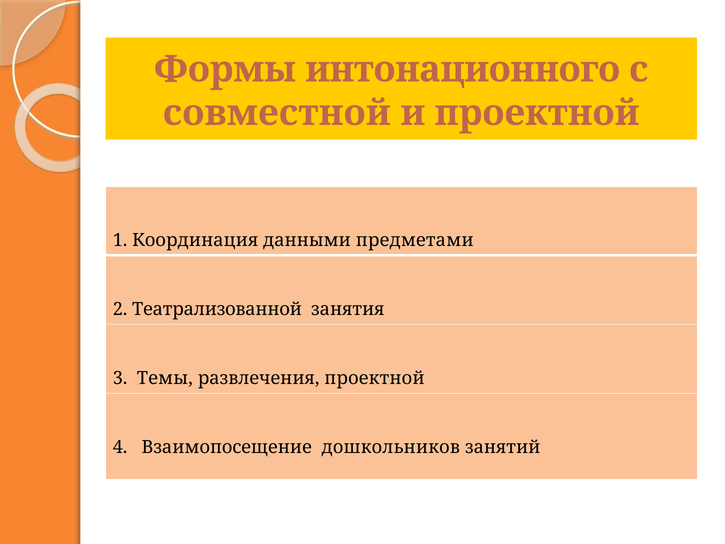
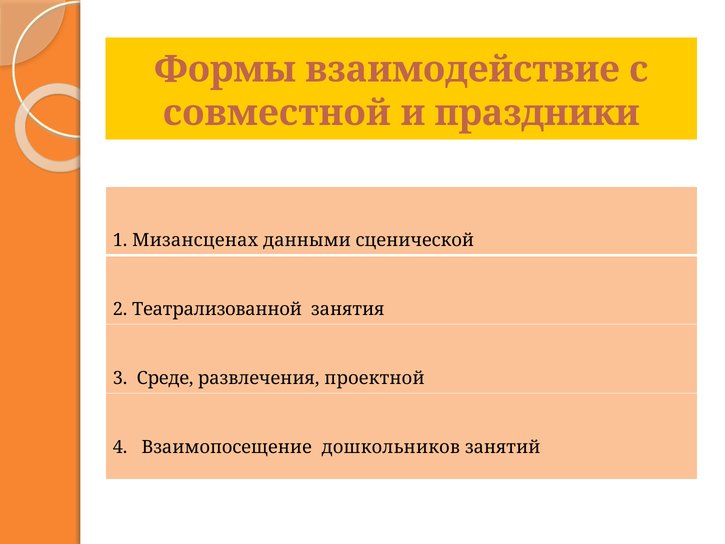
интонационного: интонационного -> взаимодействие (463, 69)
и проектной: проектной -> праздники (537, 113)
Координация: Координация -> Мизансценах (195, 240)
предметами: предметами -> сценической (415, 240)
Темы: Темы -> Среде (165, 378)
